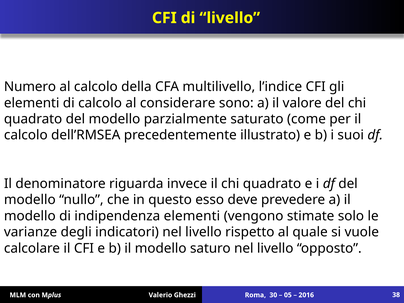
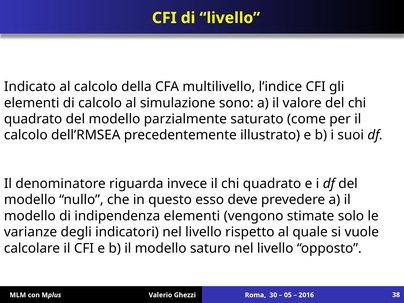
Numero: Numero -> Indicato (30, 87)
considerare: considerare -> simulazione (178, 103)
